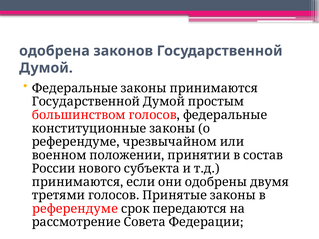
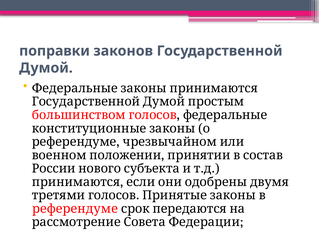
одобрена: одобрена -> поправки (54, 51)
